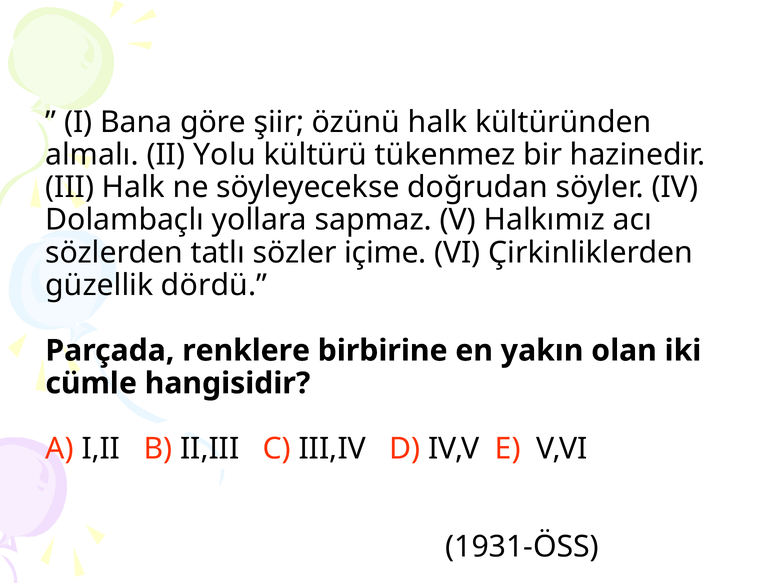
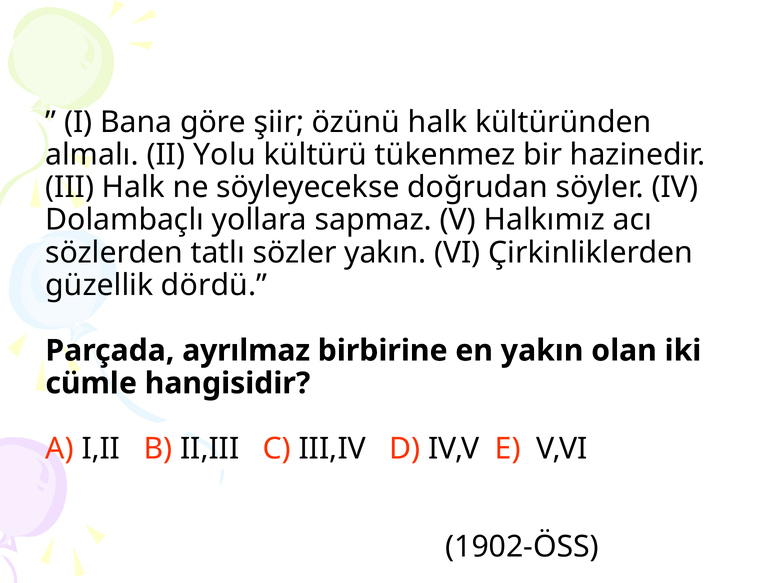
sözler içime: içime -> yakın (385, 253)
renklere: renklere -> ayrılmaz (246, 350)
1931-ÖSS: 1931-ÖSS -> 1902-ÖSS (522, 546)
